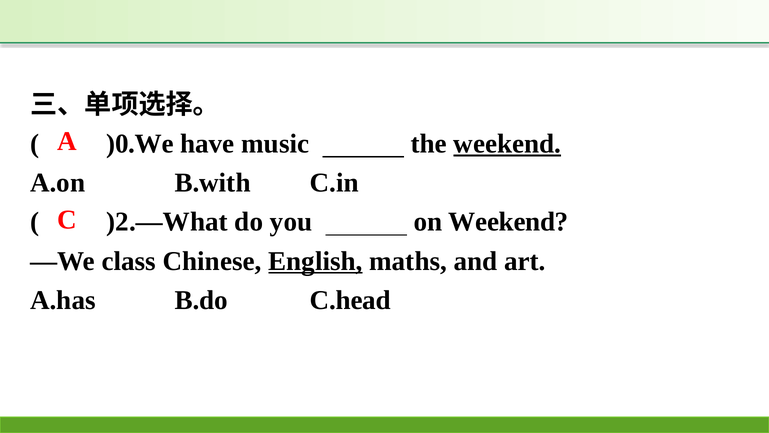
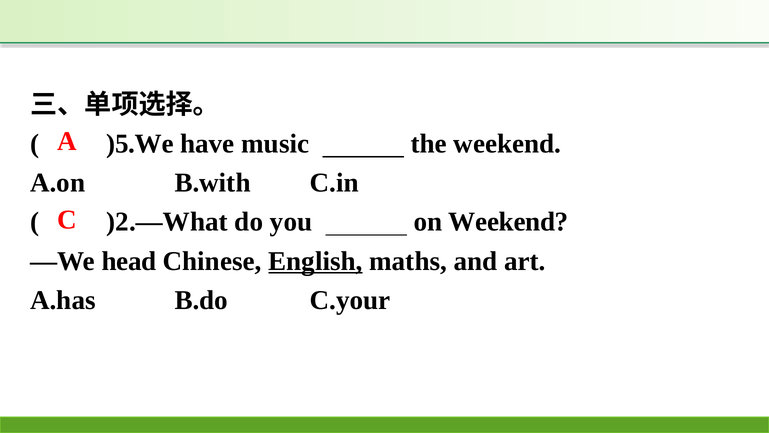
)0.We: )0.We -> )5.We (140, 144)
weekend underline: present -> none (507, 144)
class: class -> head (129, 261)
C.head: C.head -> C.your (350, 300)
